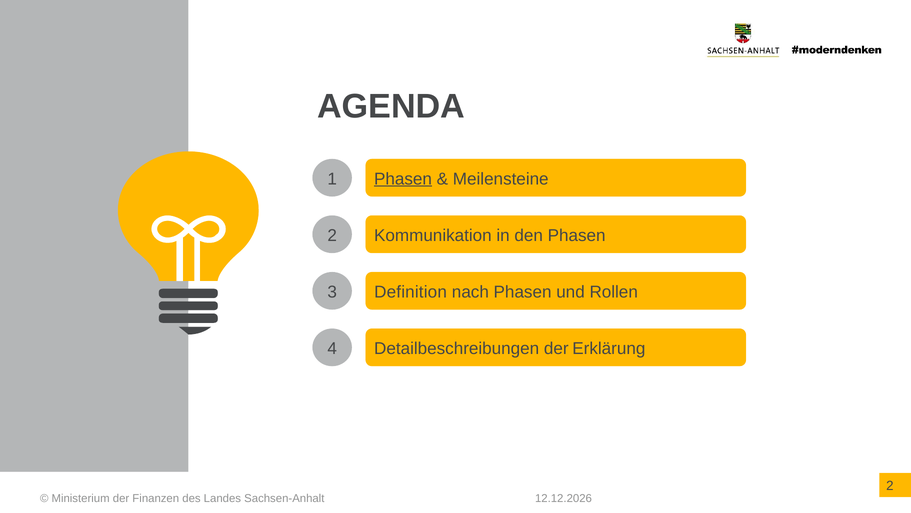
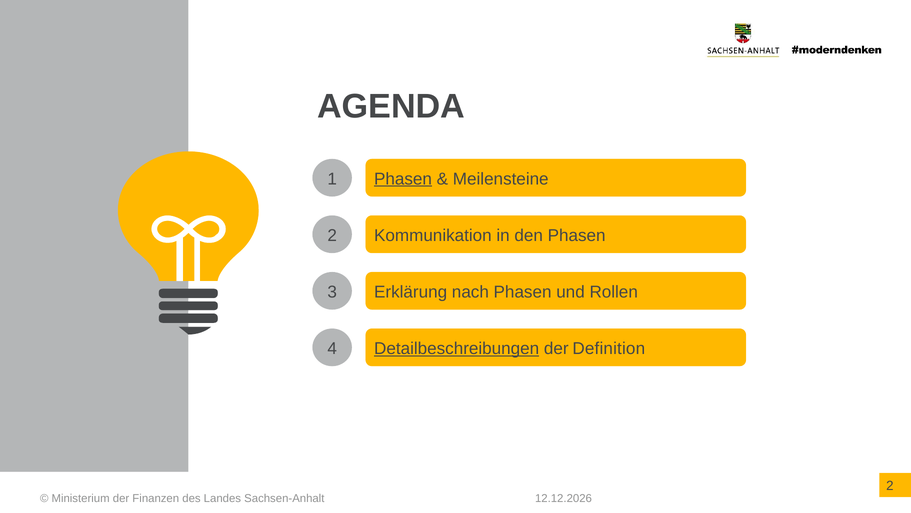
Definition: Definition -> Erklärung (411, 292)
Detailbeschreibungen underline: none -> present (457, 348)
Erklärung: Erklärung -> Definition (609, 348)
